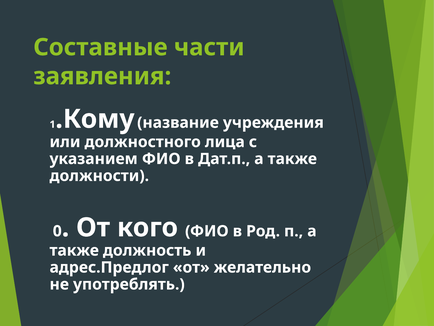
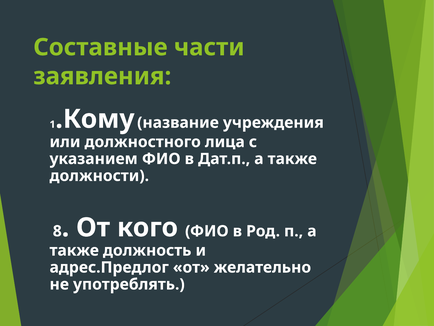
0: 0 -> 8 (57, 231)
